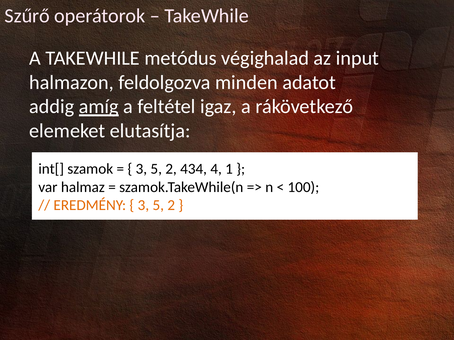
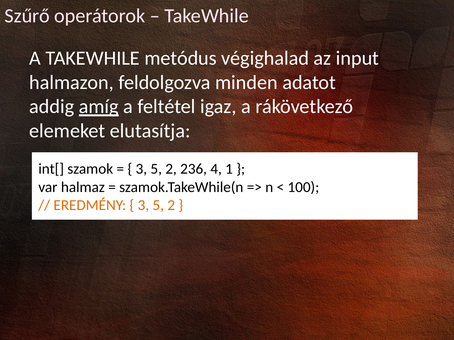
434: 434 -> 236 (194, 169)
